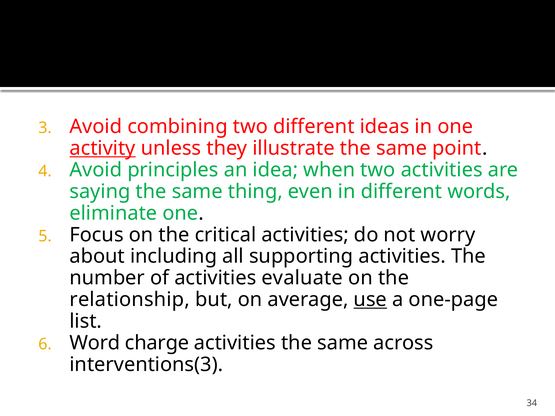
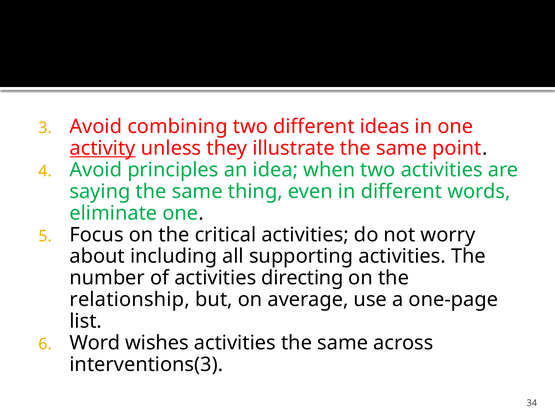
evaluate: evaluate -> directing (302, 278)
use underline: present -> none (370, 300)
charge: charge -> wishes (157, 343)
